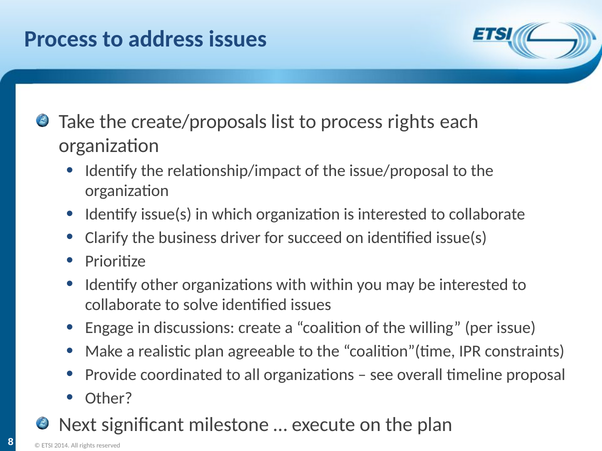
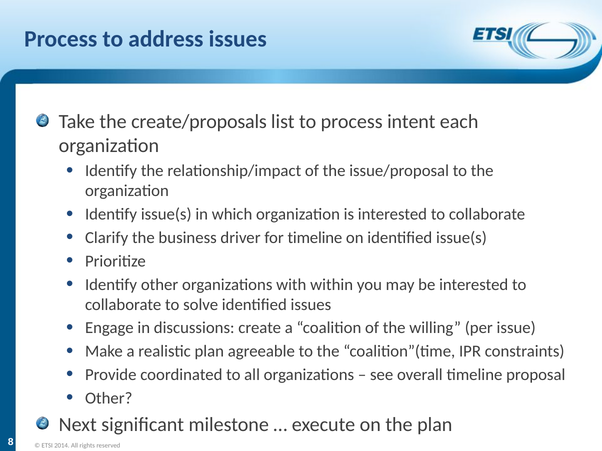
process rights: rights -> intent (411, 122)
for succeed: succeed -> timeline (315, 238)
